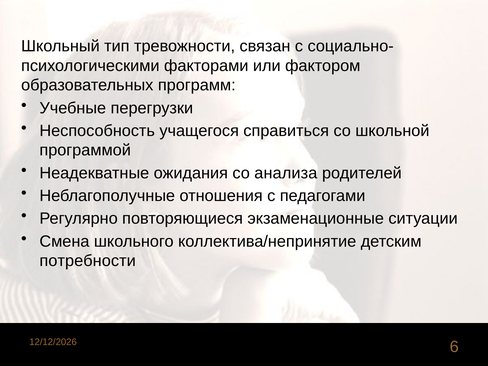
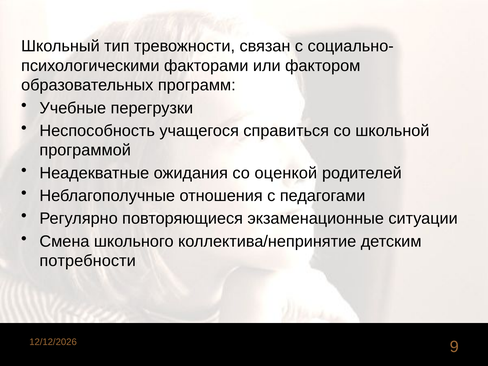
анализа: анализа -> оценкой (286, 173)
6: 6 -> 9 (454, 347)
